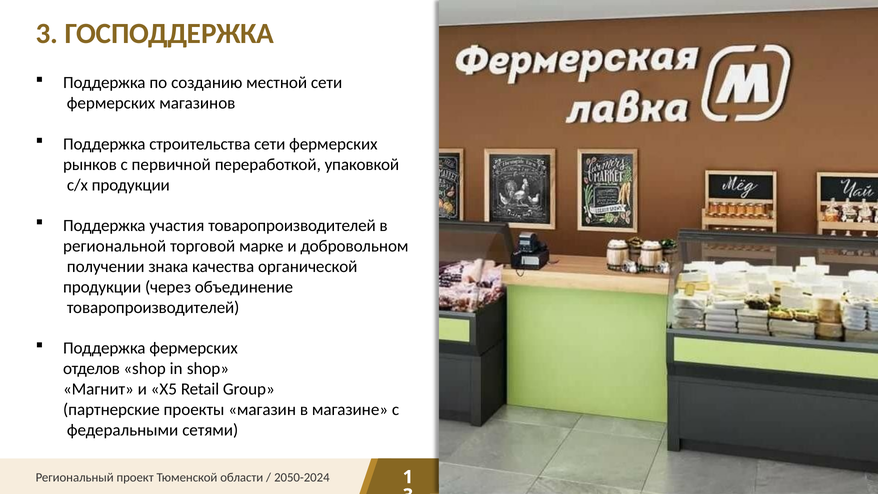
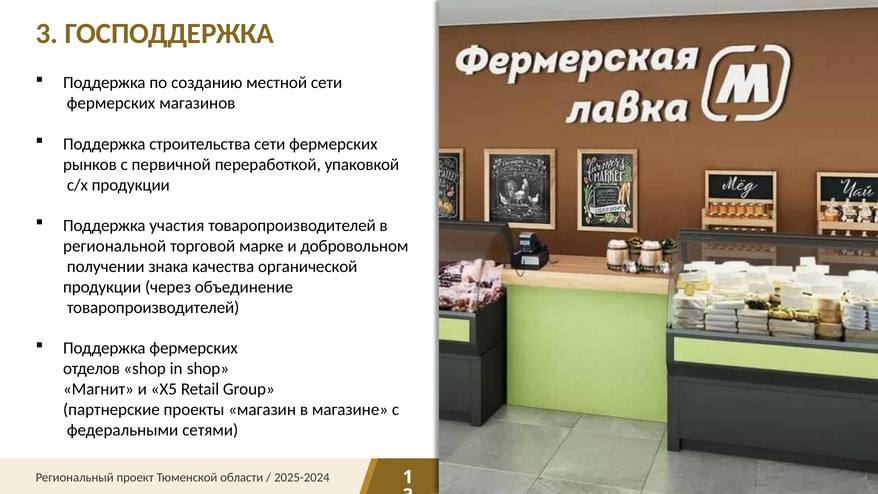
2050-2024: 2050-2024 -> 2025-2024 (302, 477)
